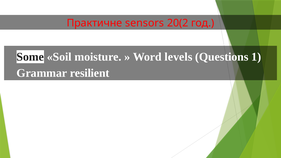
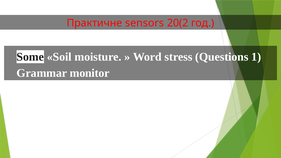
levels: levels -> stress (179, 57)
resilient: resilient -> monitor (90, 73)
